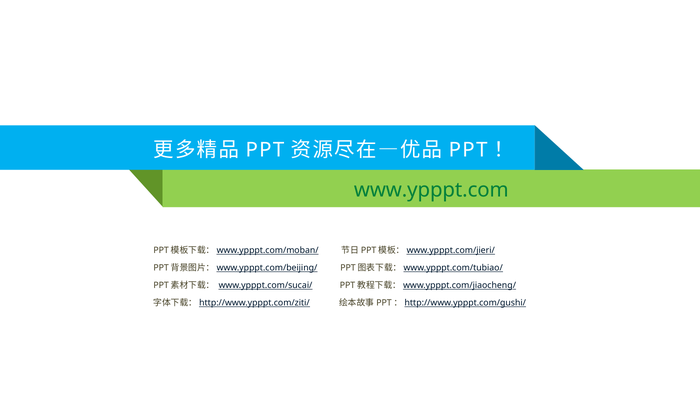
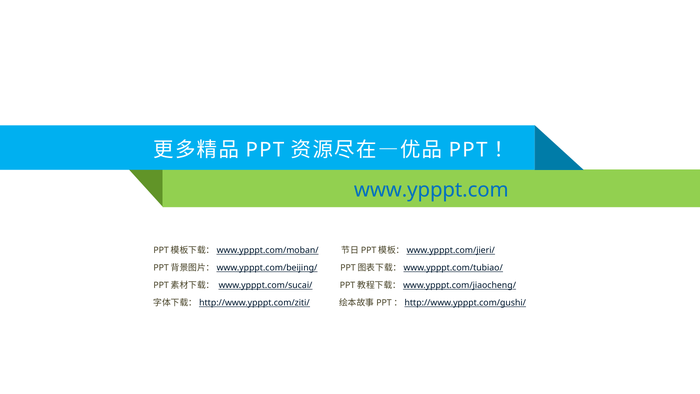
www.ypppt.com colour: green -> blue (431, 190)
